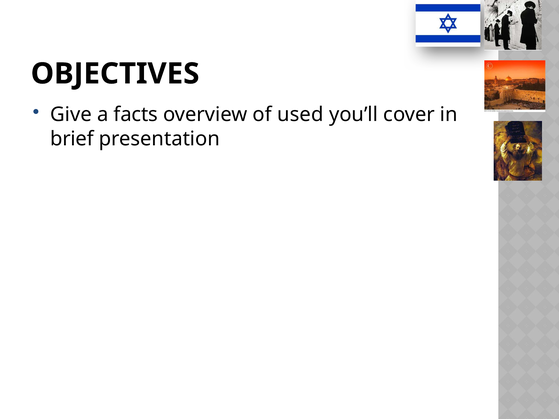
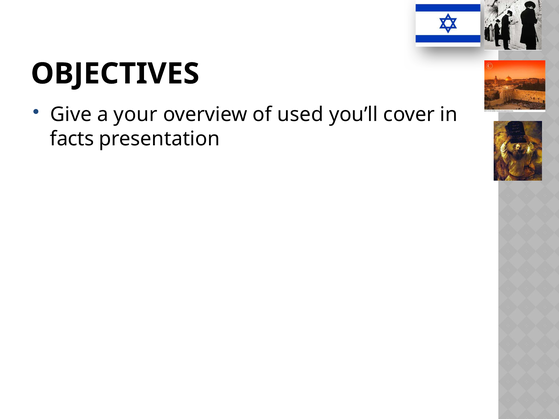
facts: facts -> your (136, 115)
brief: brief -> facts (72, 139)
